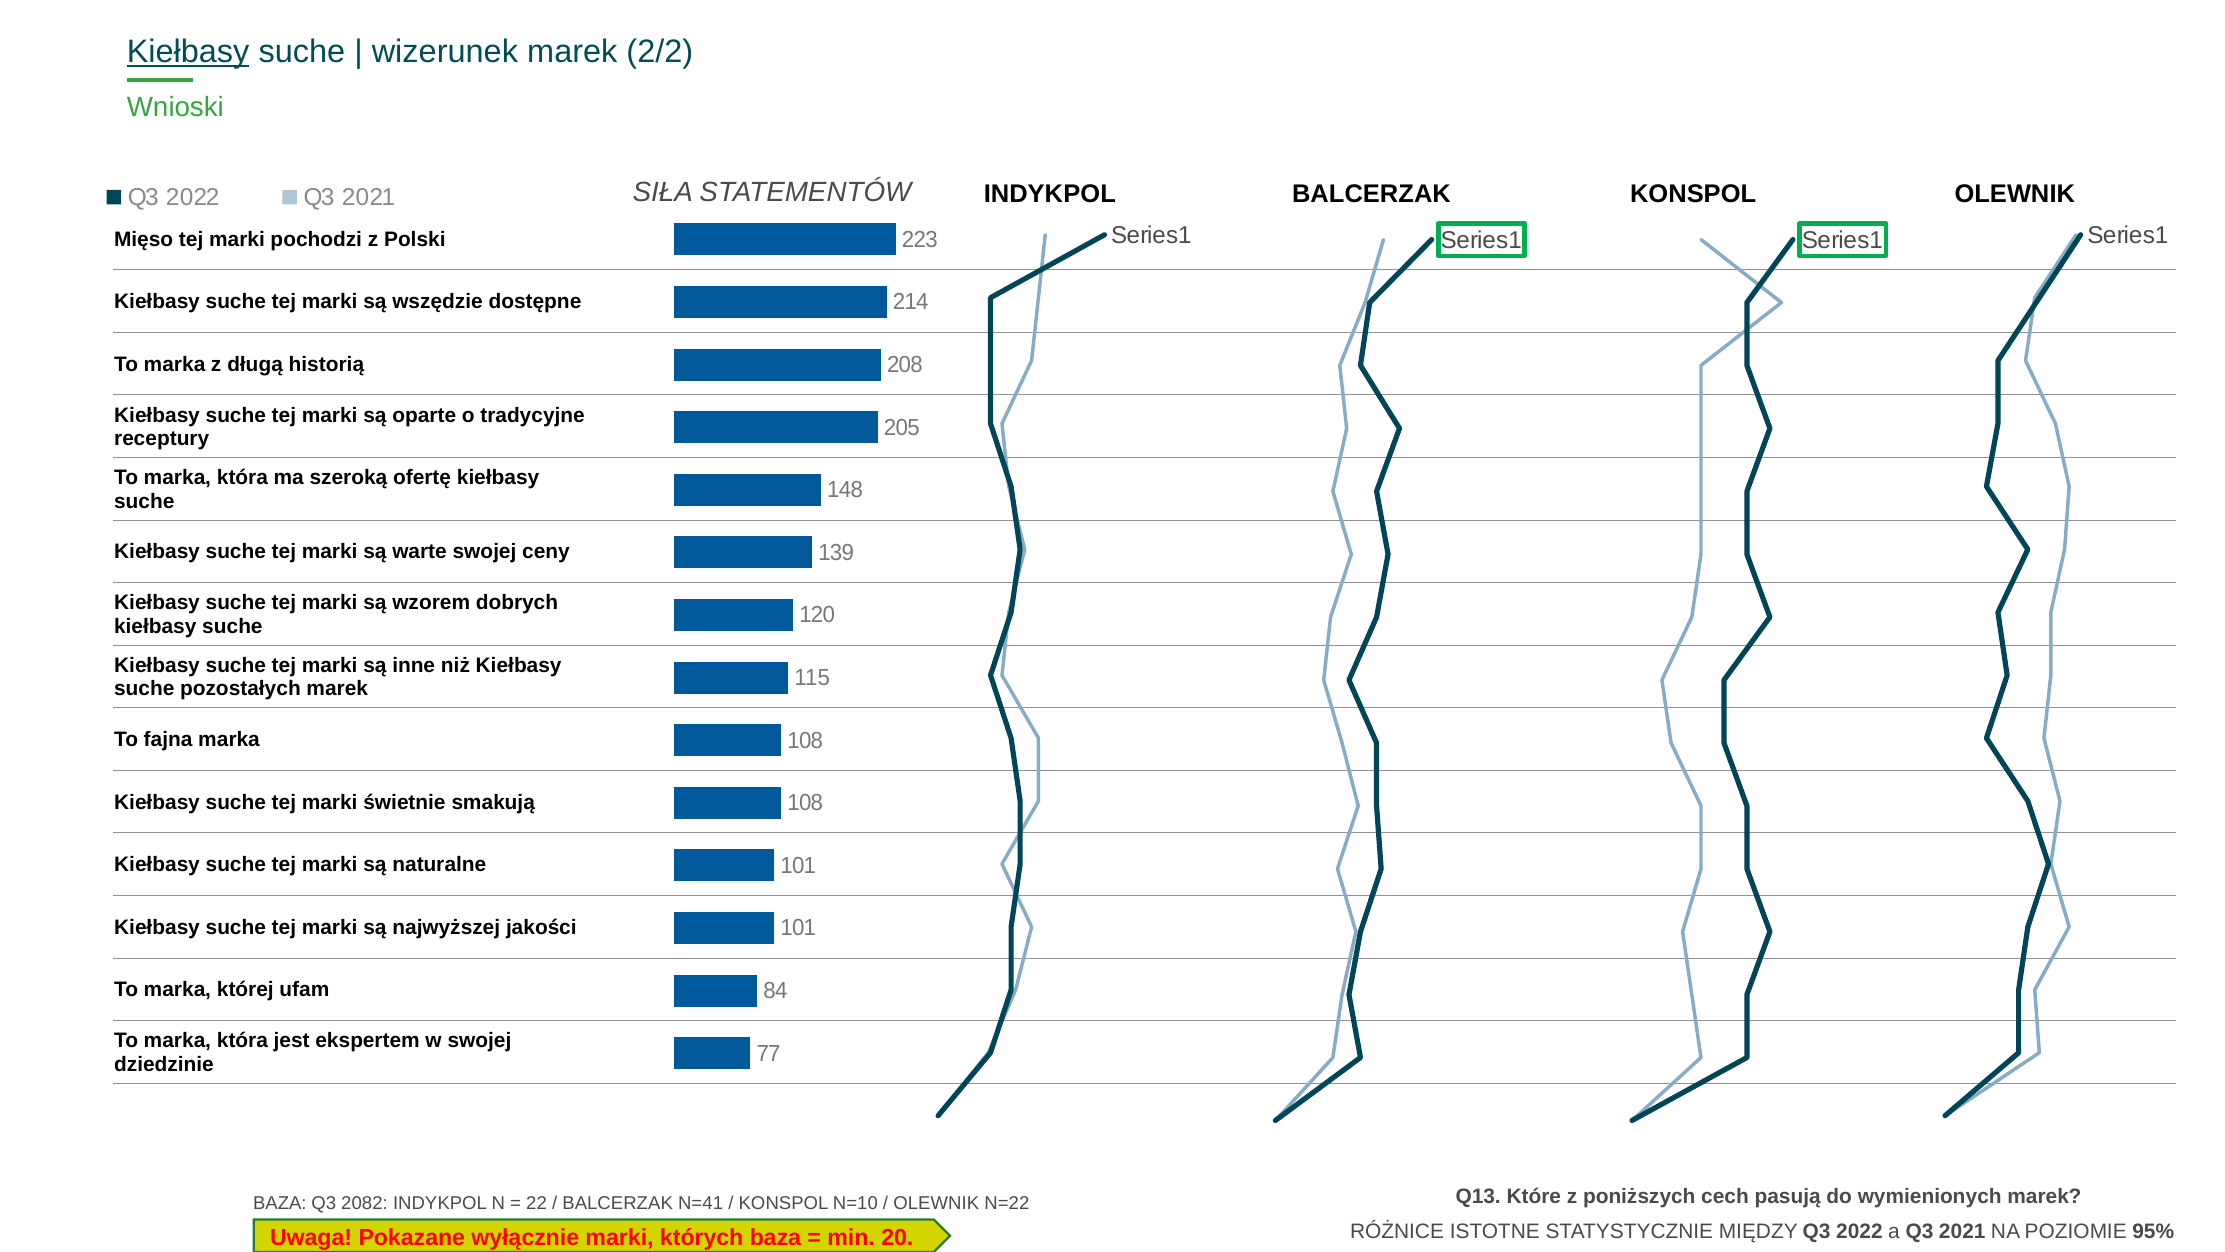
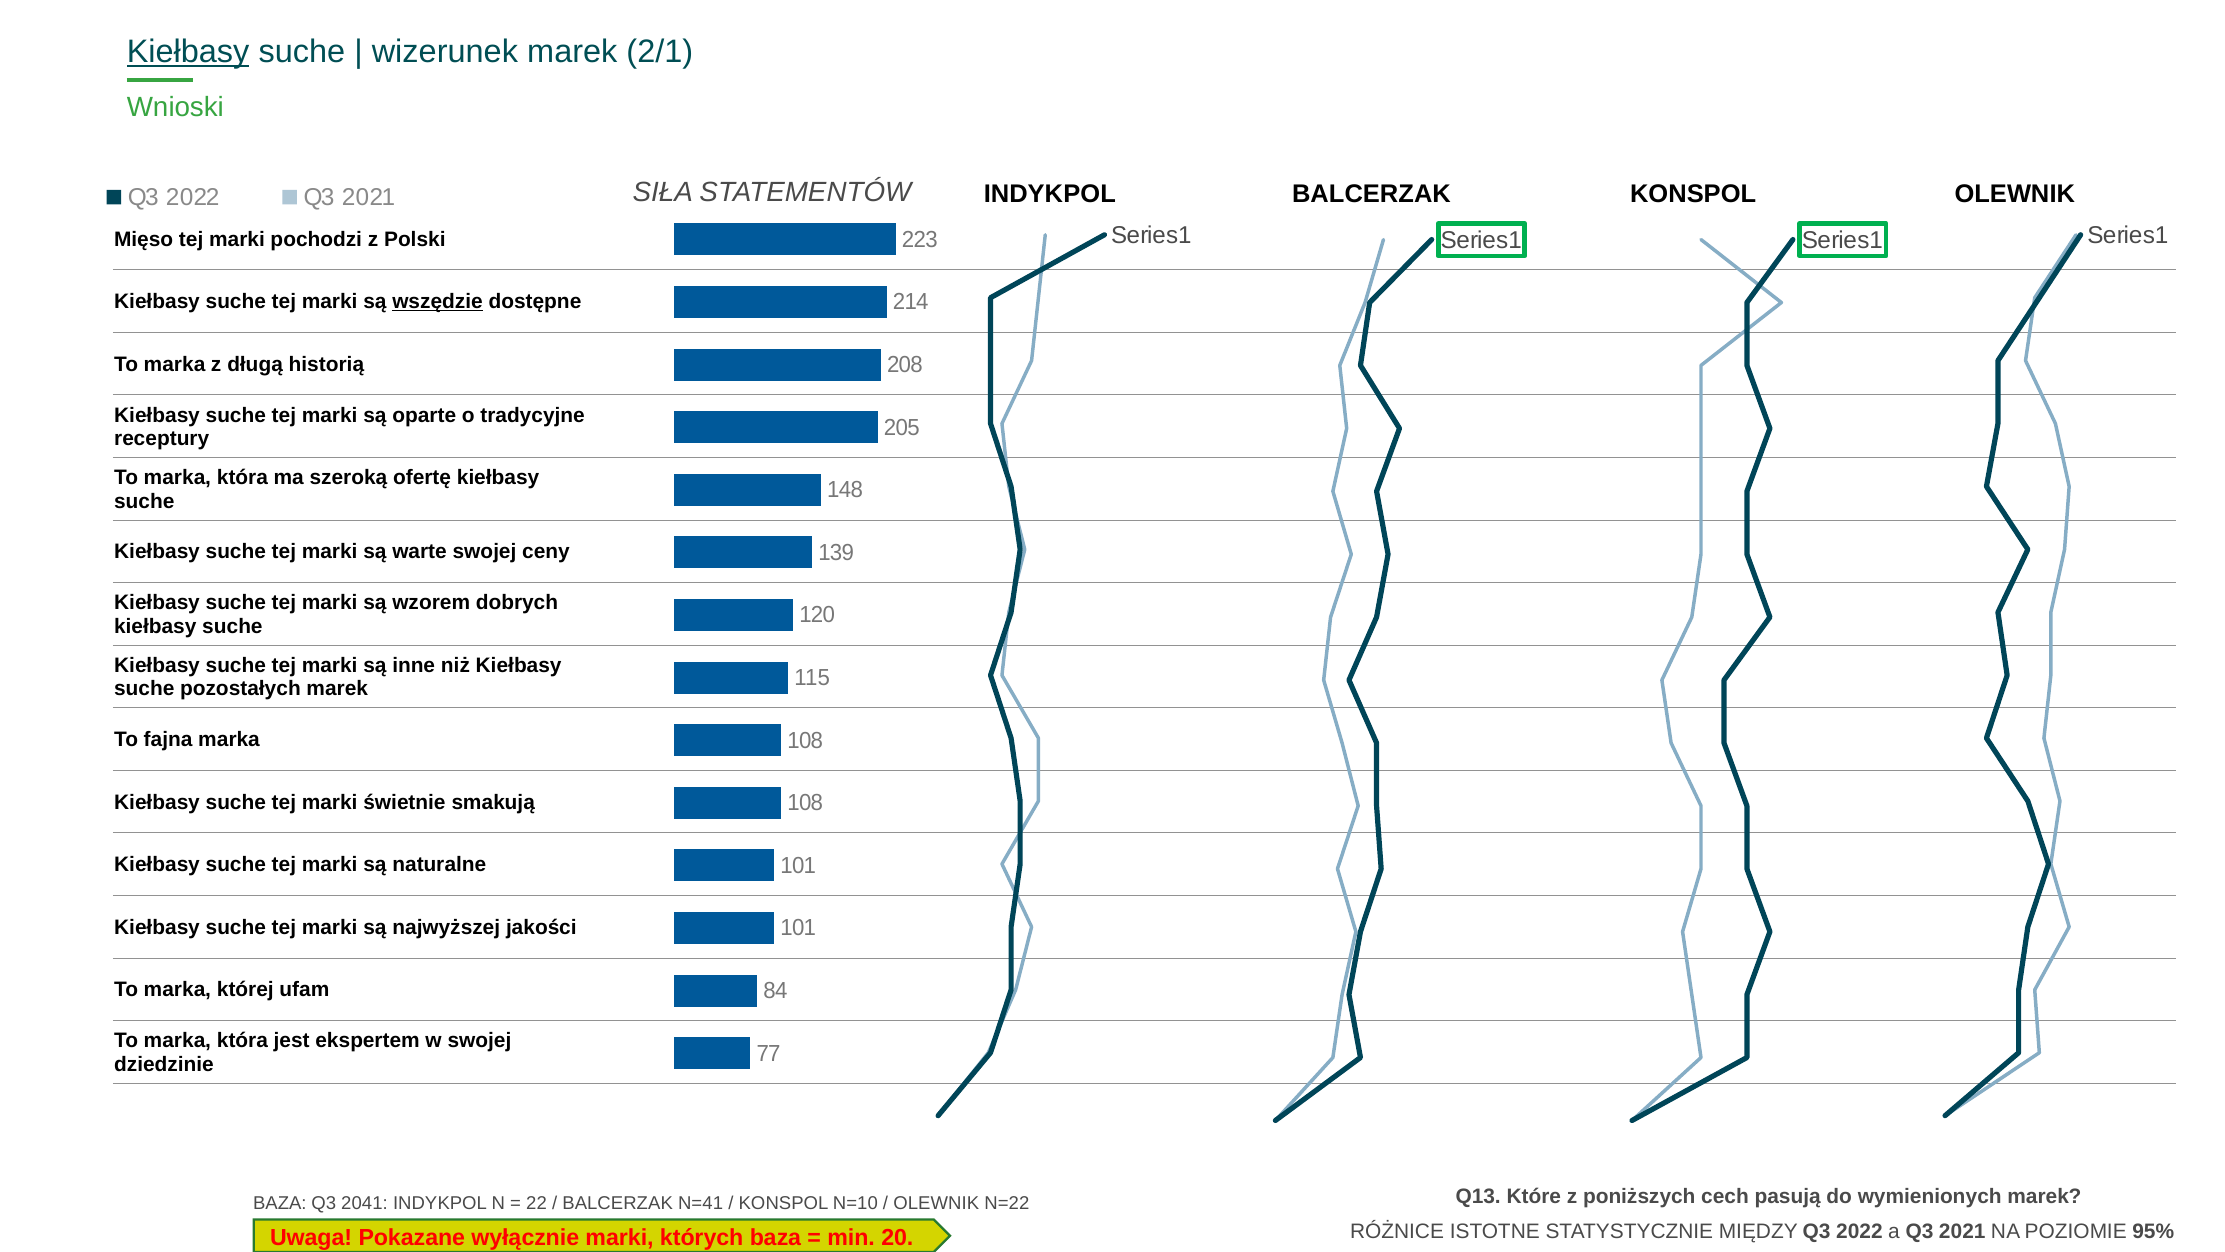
2/2: 2/2 -> 2/1 (660, 52)
wszędzie underline: none -> present (437, 302)
2082: 2082 -> 2041 (365, 1203)
